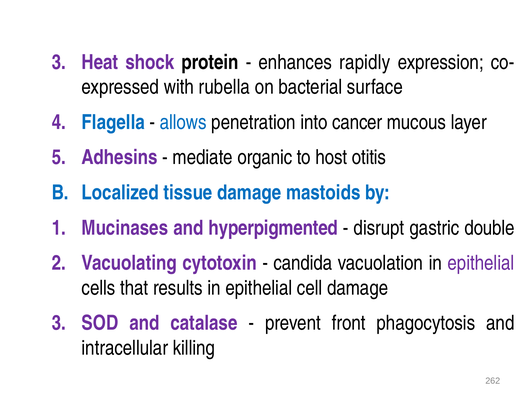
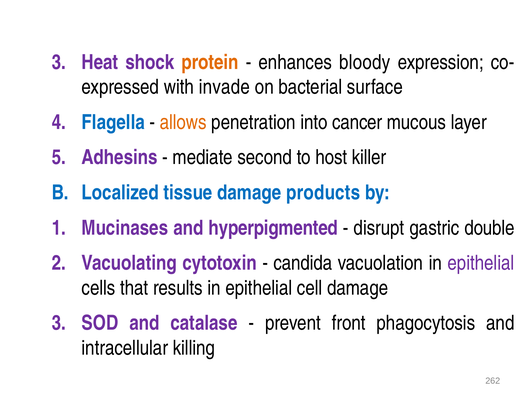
protein colour: black -> orange (210, 62)
rapidly: rapidly -> bloody (365, 62)
rubella: rubella -> invade (224, 87)
allows colour: blue -> orange (183, 122)
organic: organic -> second (265, 157)
otitis: otitis -> killer (369, 157)
mastoids: mastoids -> products (323, 193)
